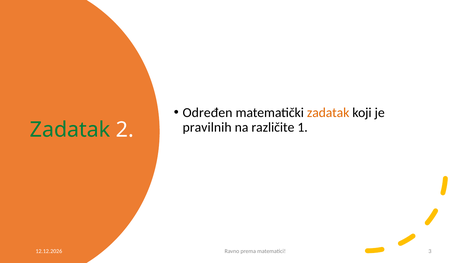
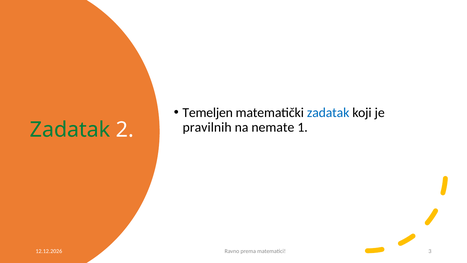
Određen: Određen -> Temeljen (208, 112)
zadatak colour: orange -> blue (328, 112)
različite: različite -> nemate (273, 127)
